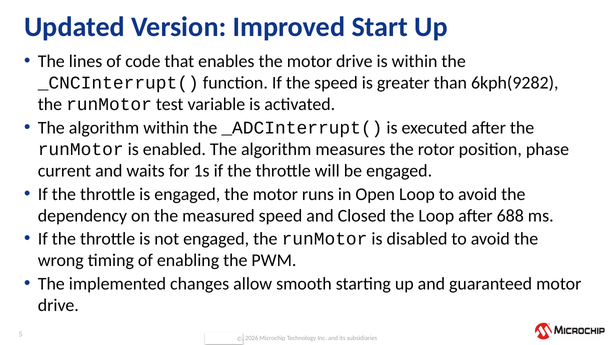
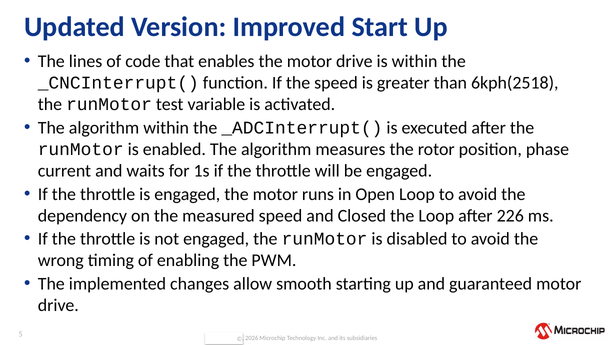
6kph(9282: 6kph(9282 -> 6kph(2518 (515, 83)
688: 688 -> 226 (510, 216)
